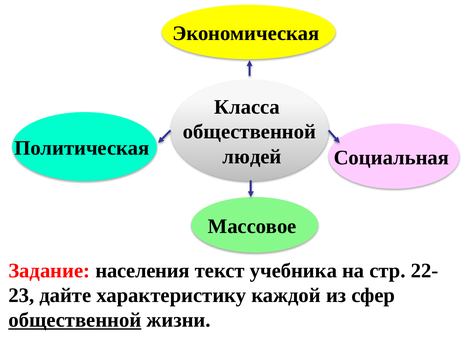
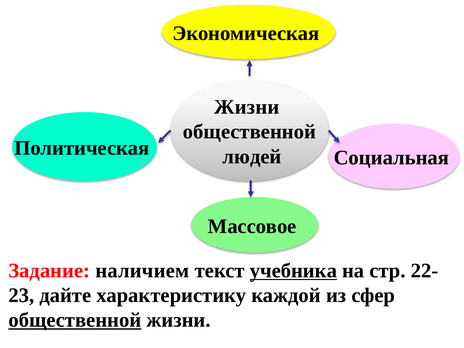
Класса: Класса -> Жизни (247, 107)
населения: населения -> наличием (142, 271)
учебника underline: none -> present (293, 271)
